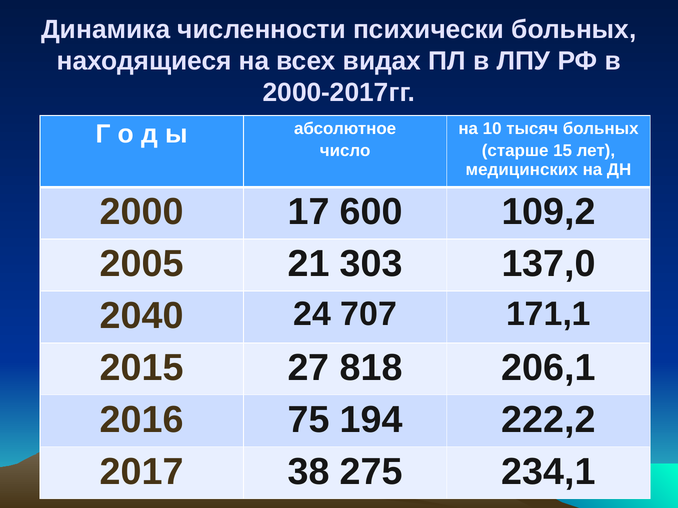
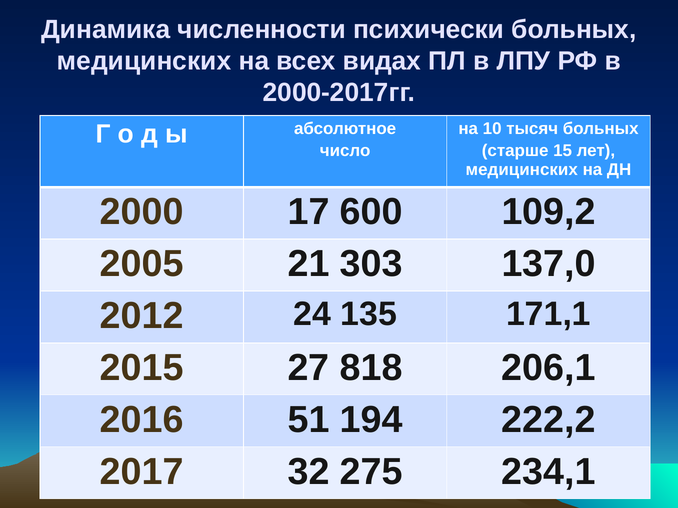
находящиеся: находящиеся -> медицинских (144, 61)
2040: 2040 -> 2012 (142, 316)
707: 707 -> 135 (369, 314)
75: 75 -> 51 (309, 420)
38: 38 -> 32 (309, 472)
